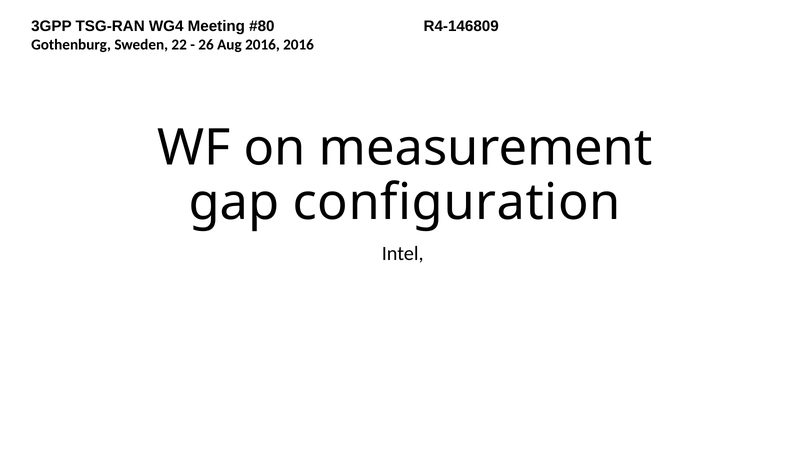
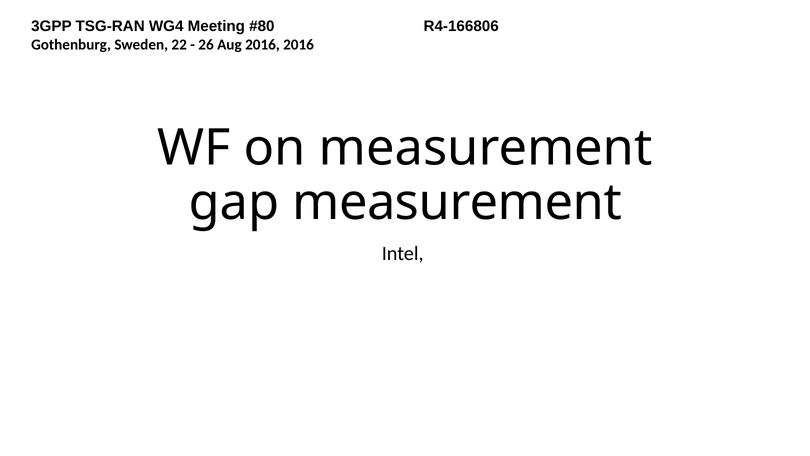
R4-146809: R4-146809 -> R4-166806 (461, 26)
gap configuration: configuration -> measurement (457, 202)
